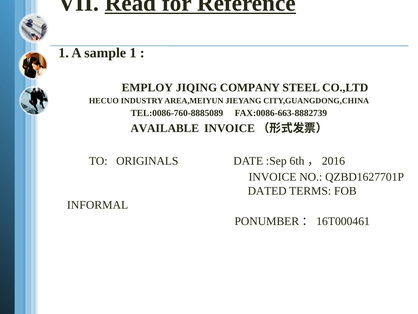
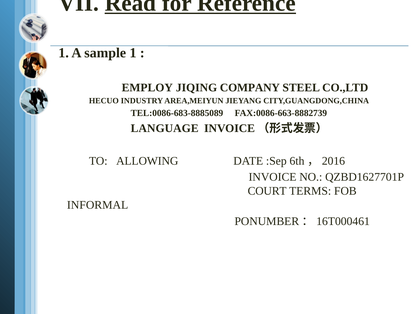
TEL:0086-760-8885089: TEL:0086-760-8885089 -> TEL:0086-683-8885089 (177, 113)
AVAILABLE: AVAILABLE -> LANGUAGE (165, 128)
ORIGINALS: ORIGINALS -> ALLOWING (147, 161)
DATED: DATED -> COURT (267, 191)
